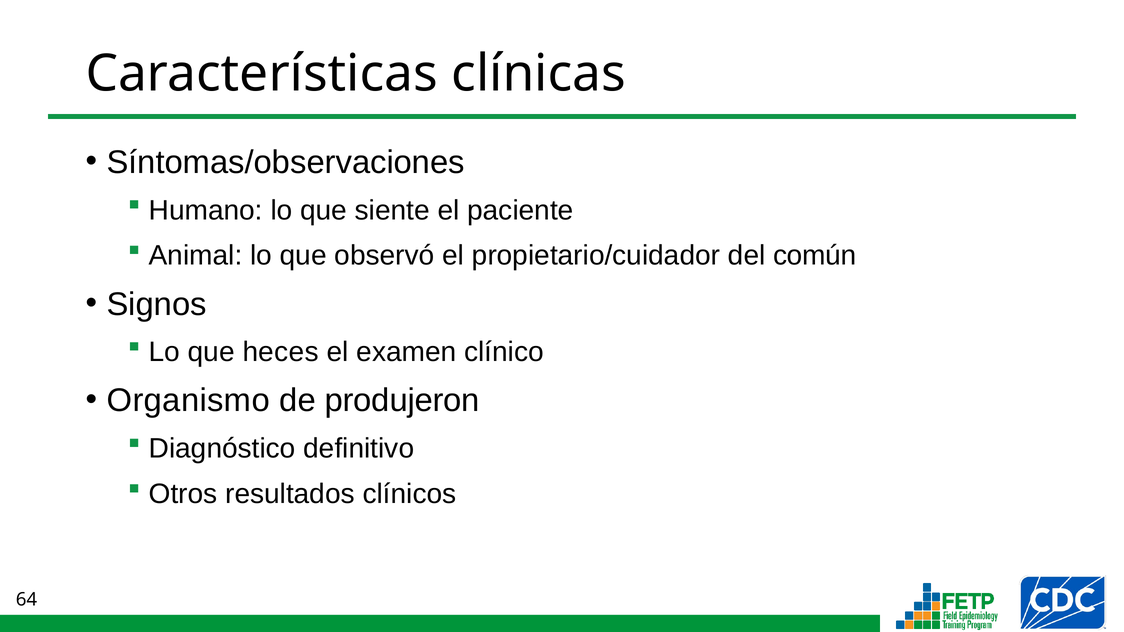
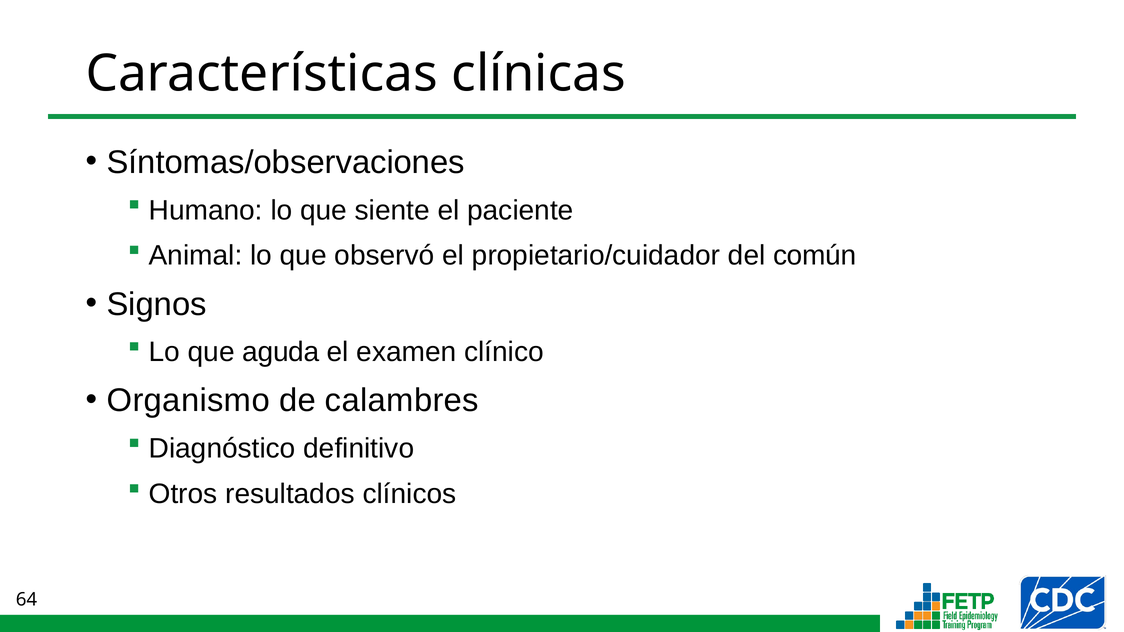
heces: heces -> aguda (281, 352)
produjeron: produjeron -> calambres (402, 401)
